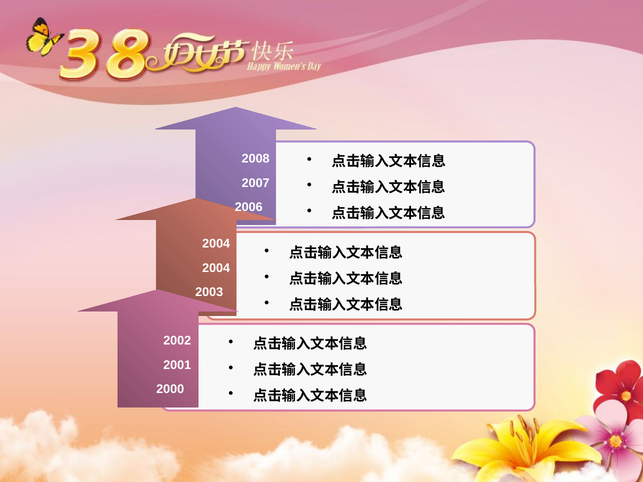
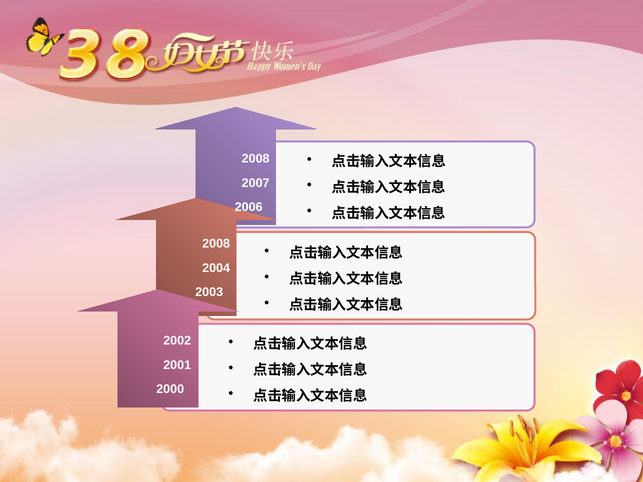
2004: 2004 -> 2008 (216, 244)
